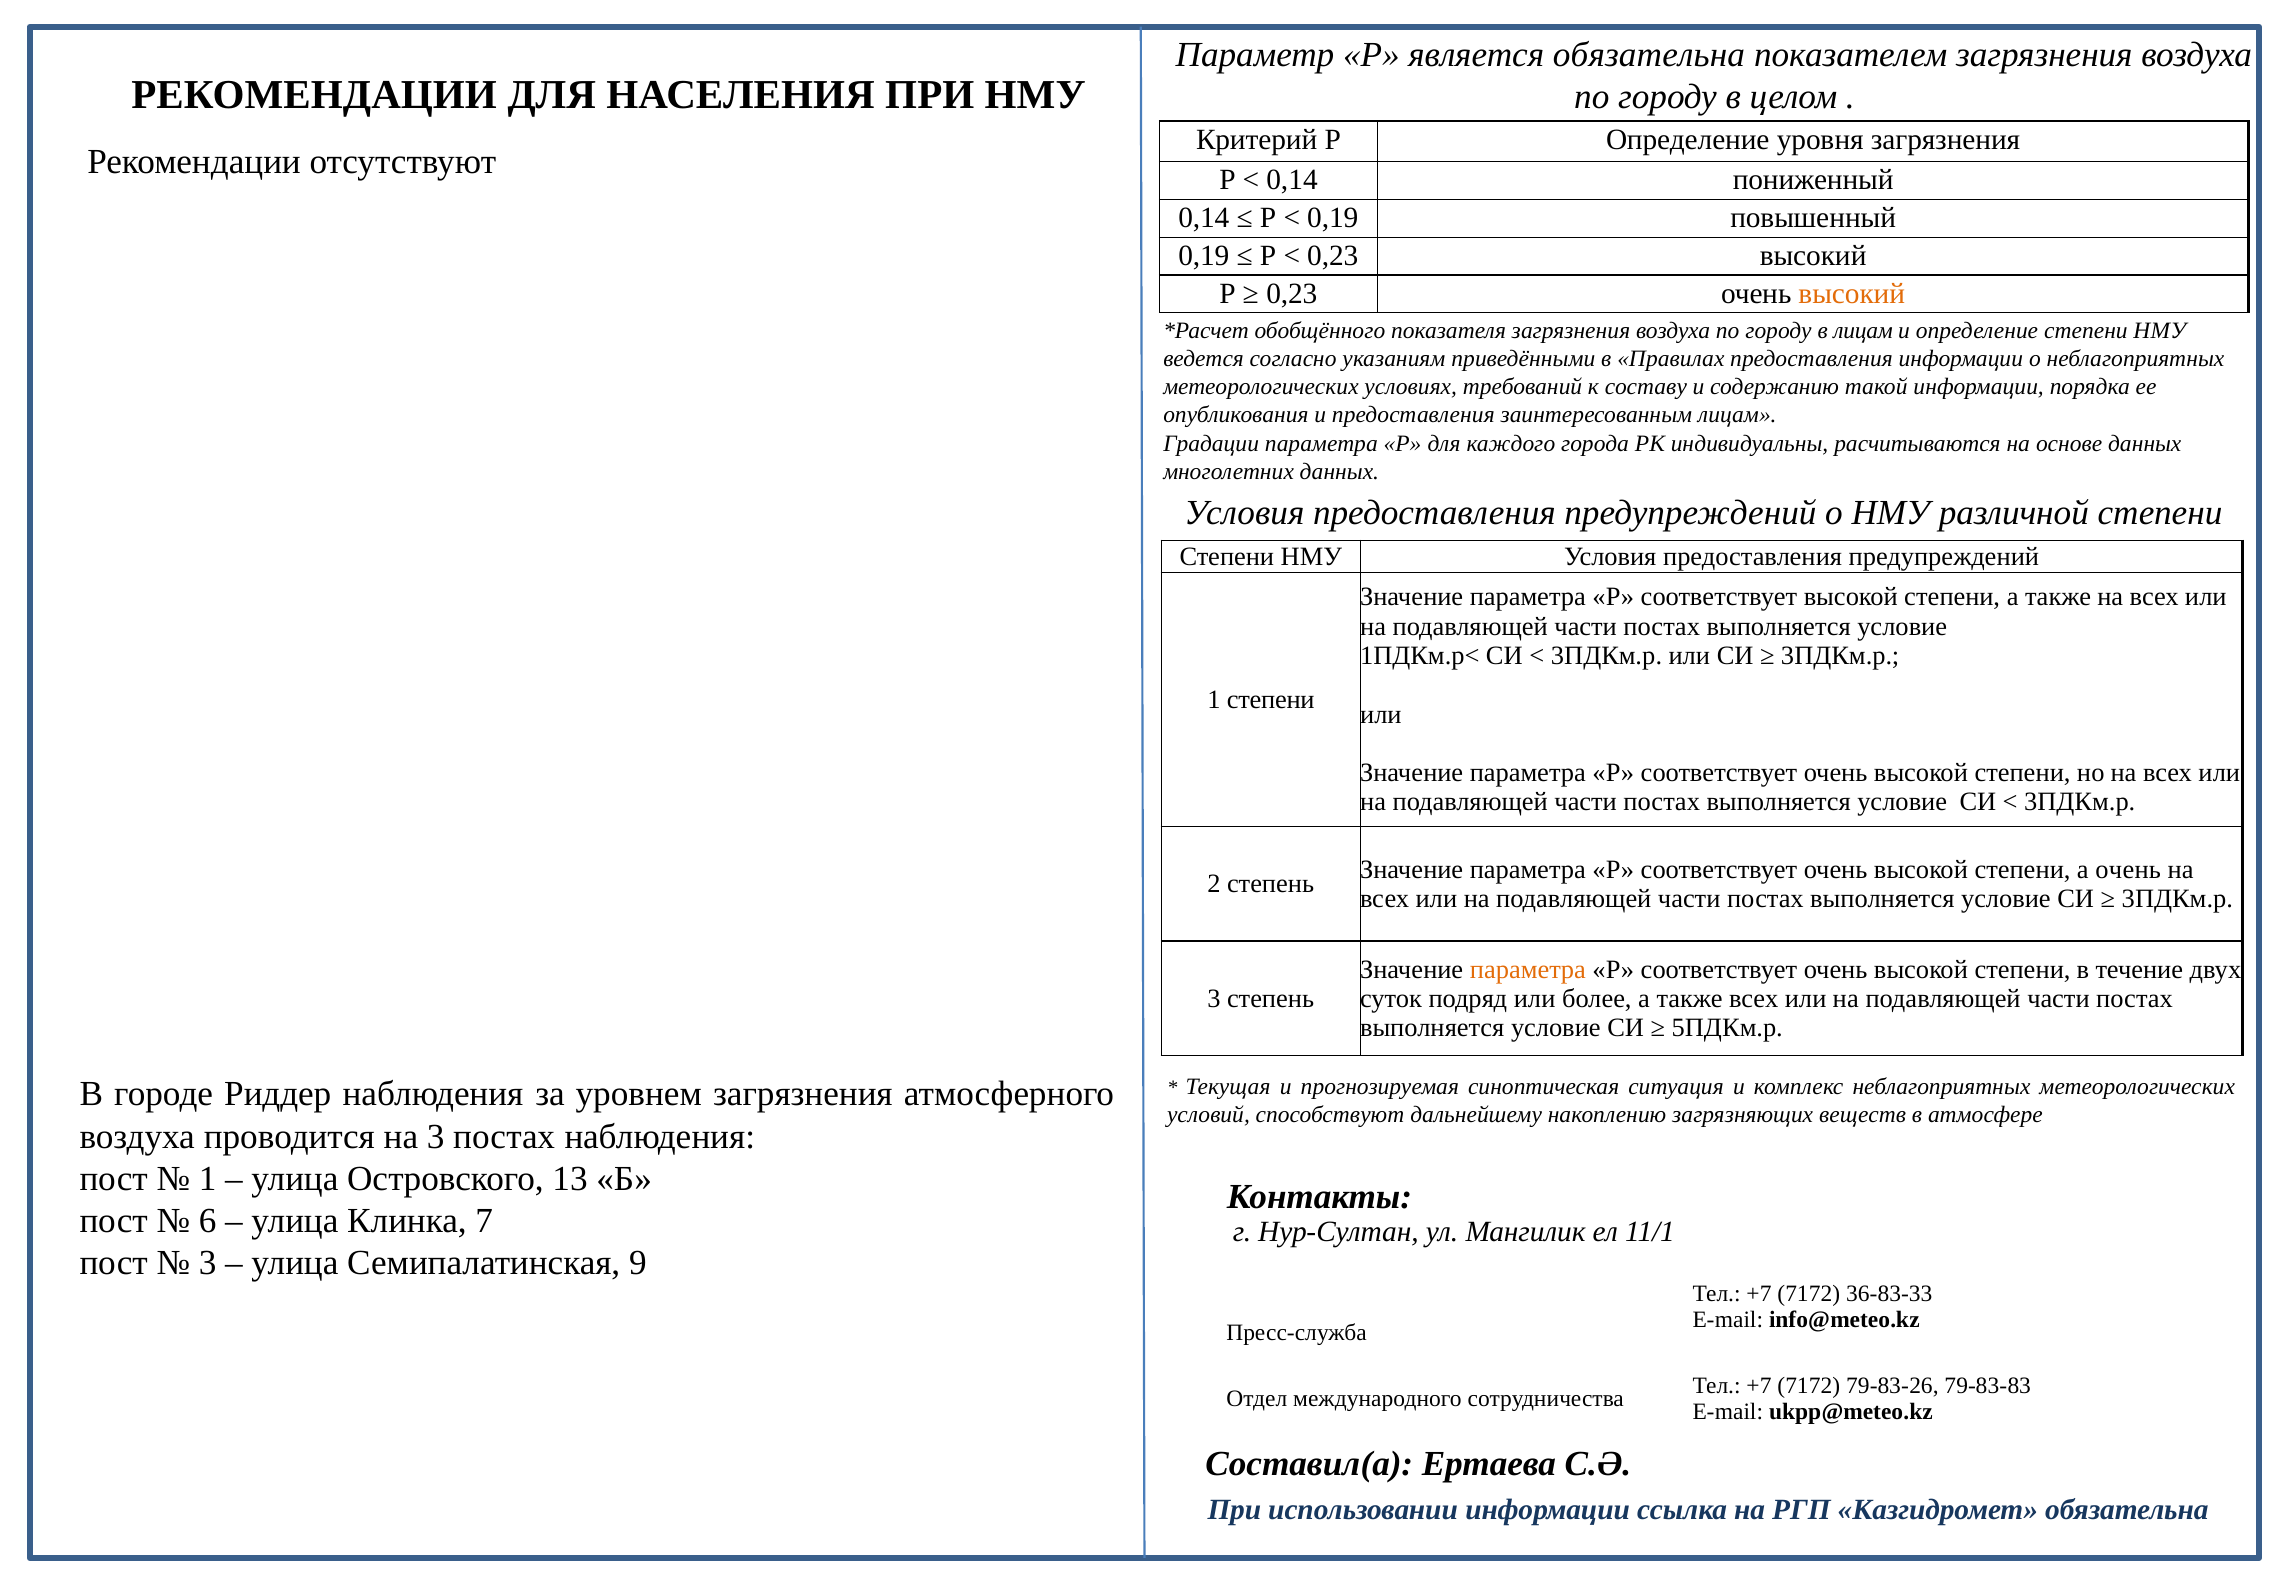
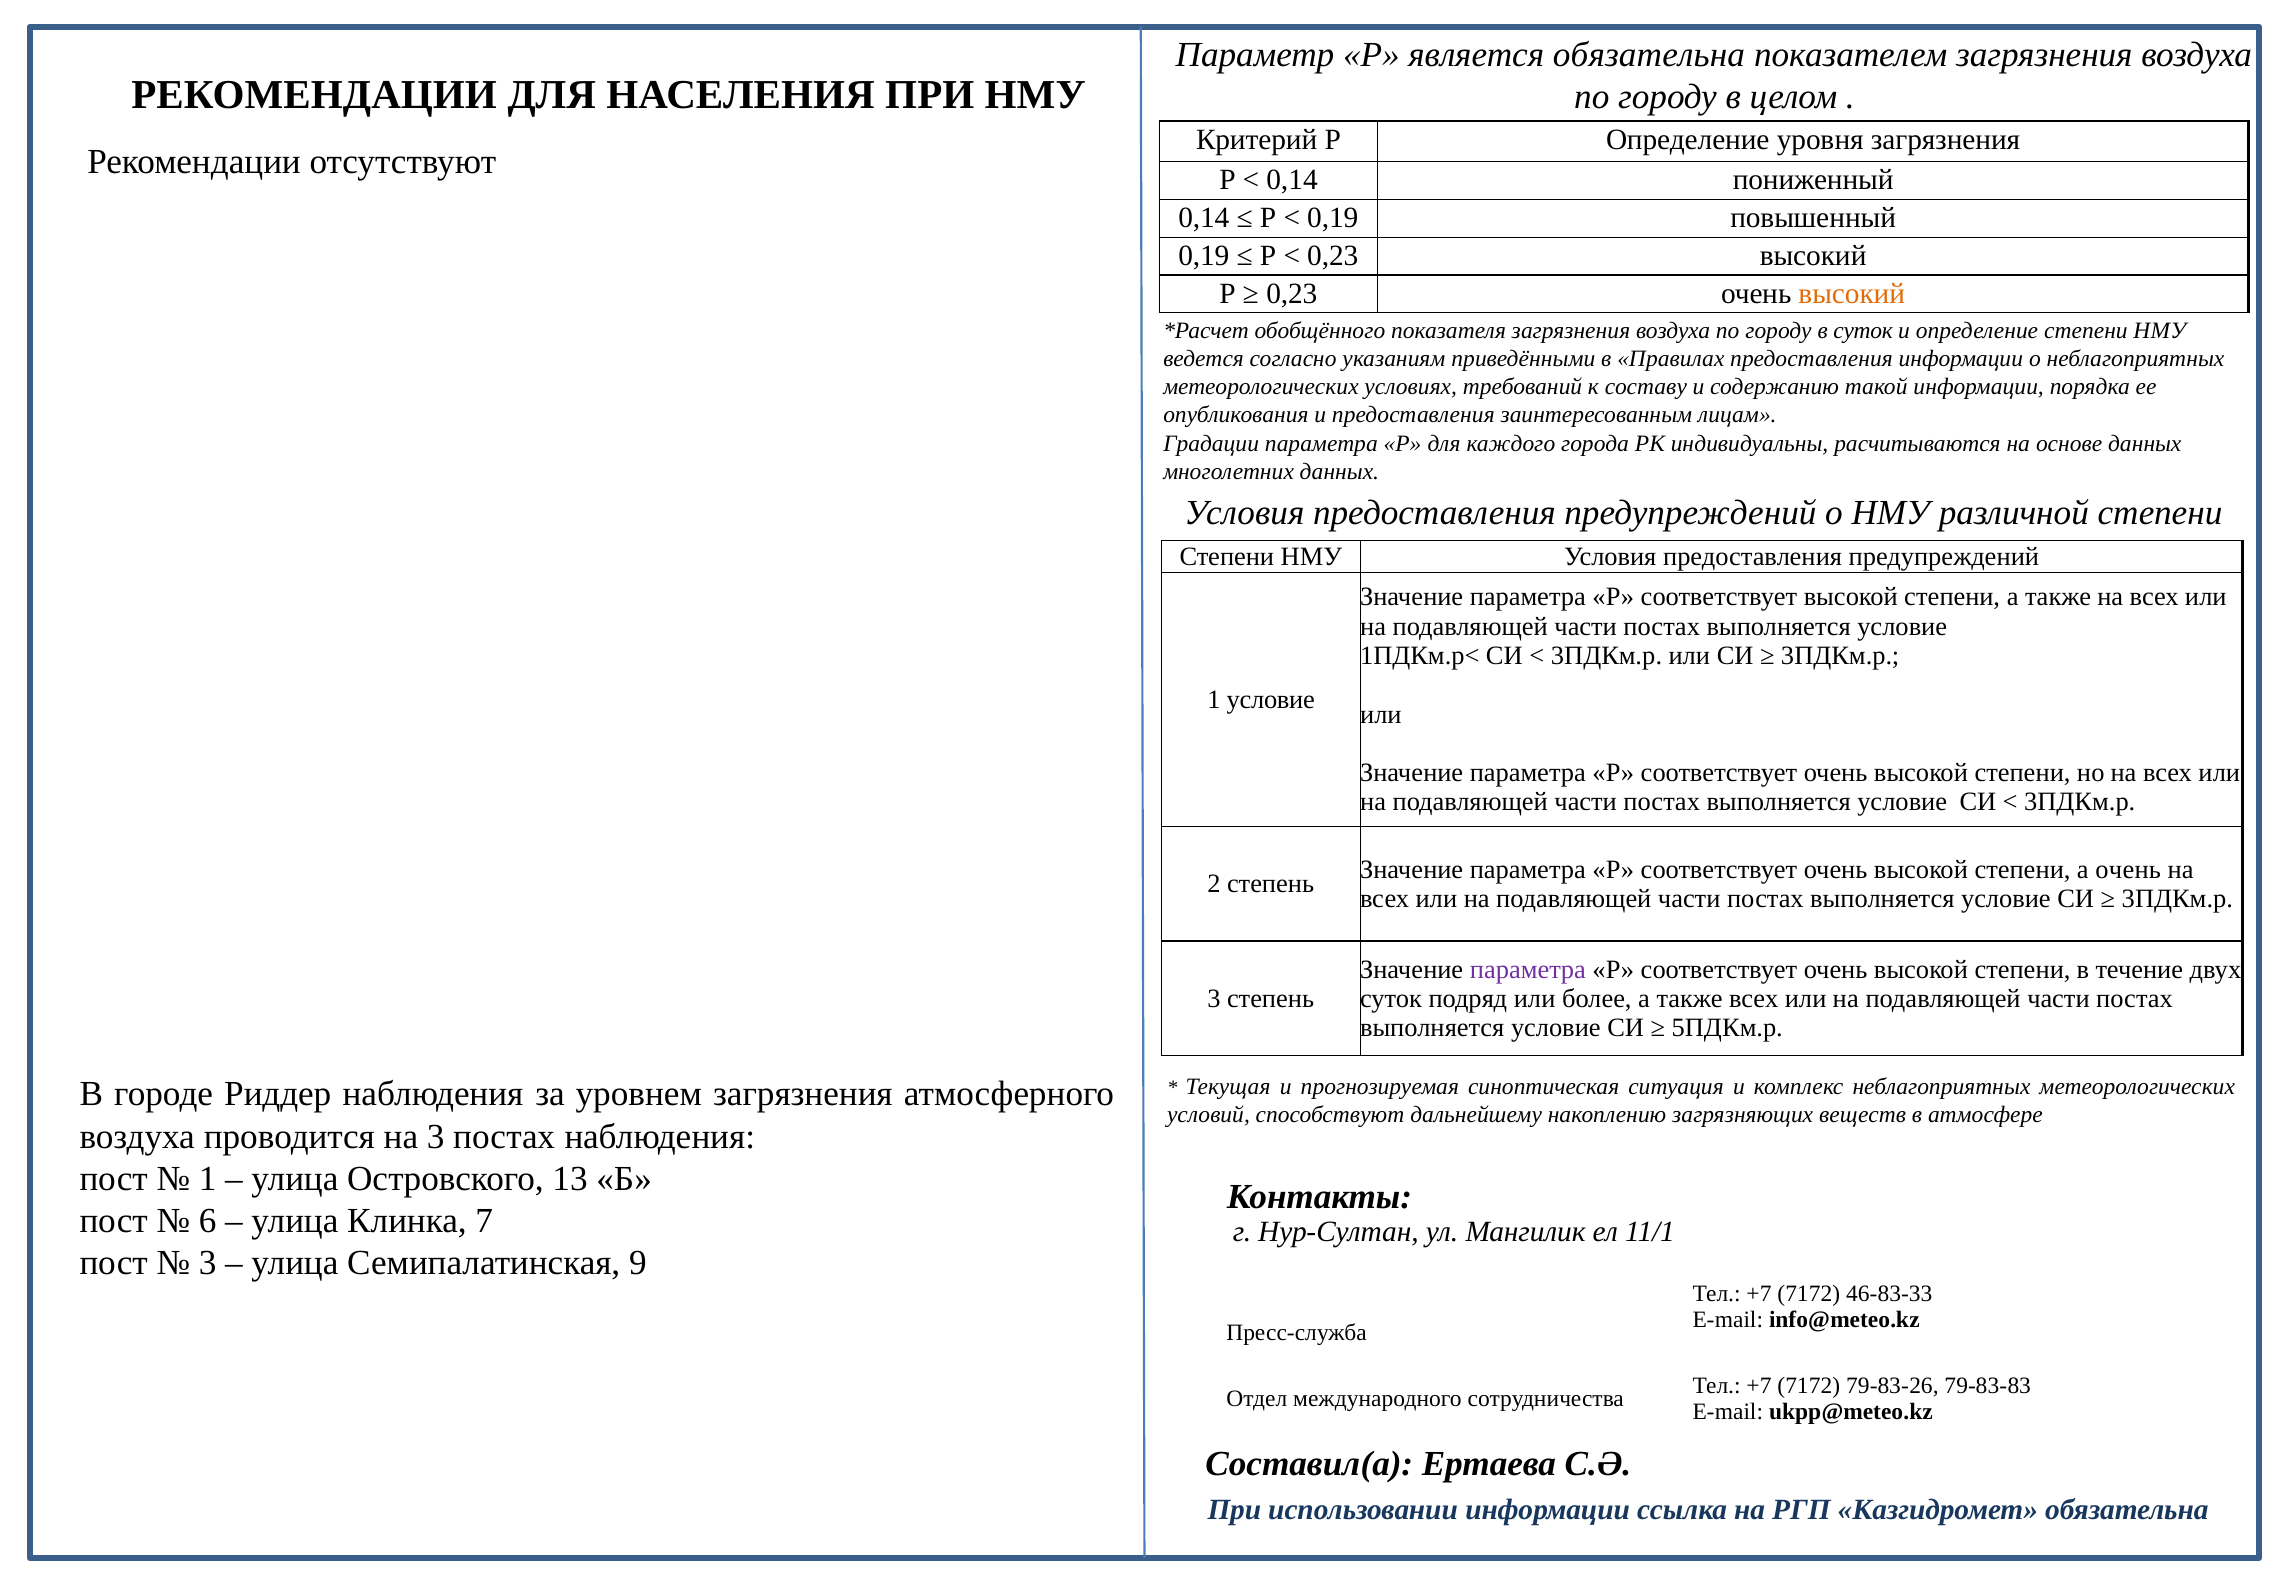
в лицам: лицам -> суток (1863, 331)
1 степени: степени -> условие (1271, 700)
параметра colour: orange -> purple (1528, 969)
36-83-33: 36-83-33 -> 46-83-33 (1889, 1294)
